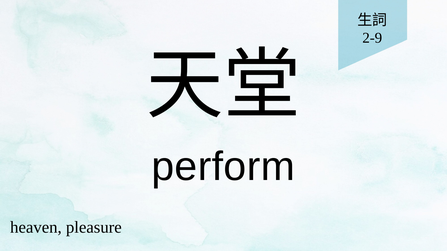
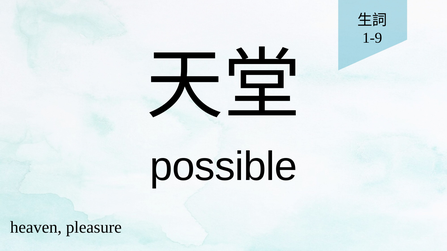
2-9: 2-9 -> 1-9 (372, 38)
perform: perform -> possible (224, 167)
